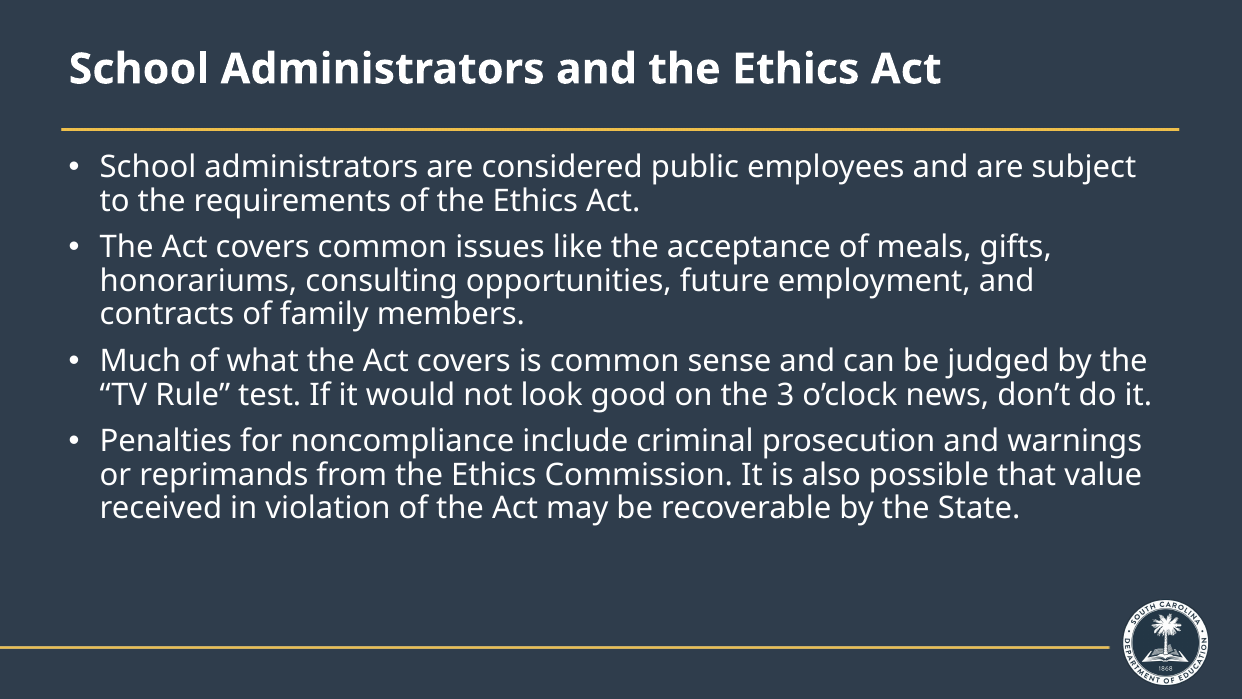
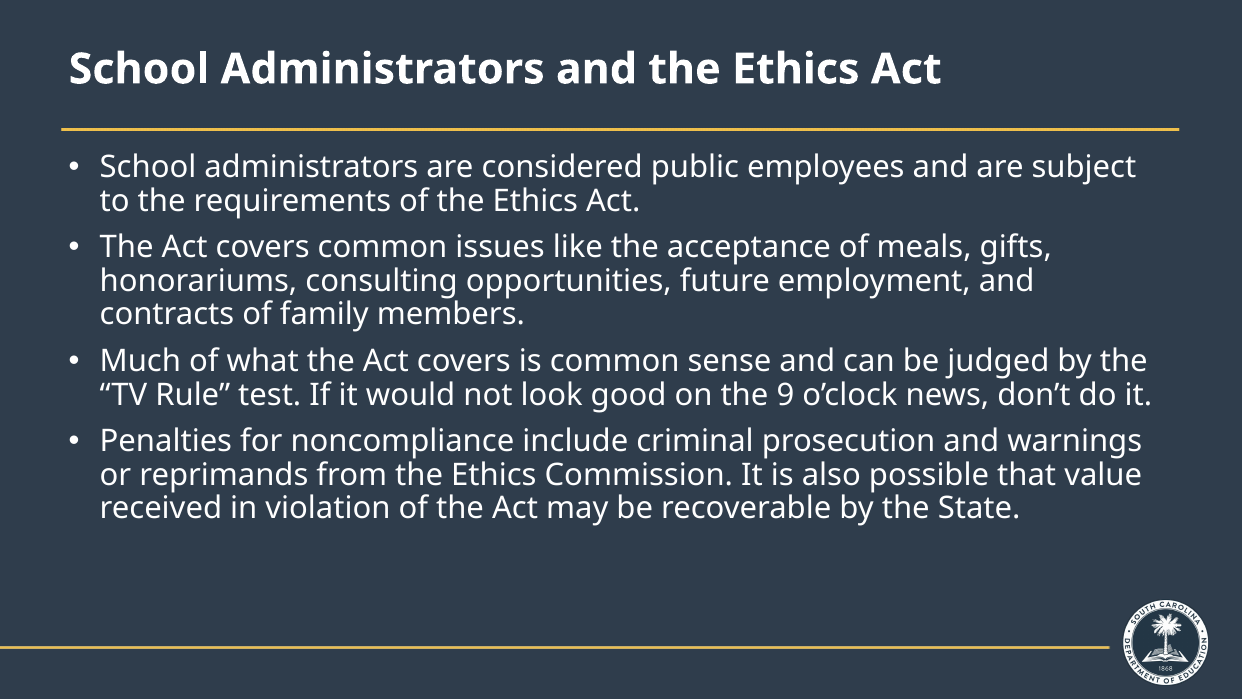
3: 3 -> 9 (785, 395)
